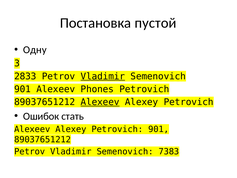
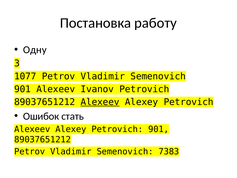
пустой: пустой -> работу (156, 23)
2833: 2833 -> 1077 (25, 76)
Vladimir underline: present -> none (103, 76)
Phones: Phones -> Ivanov (97, 89)
